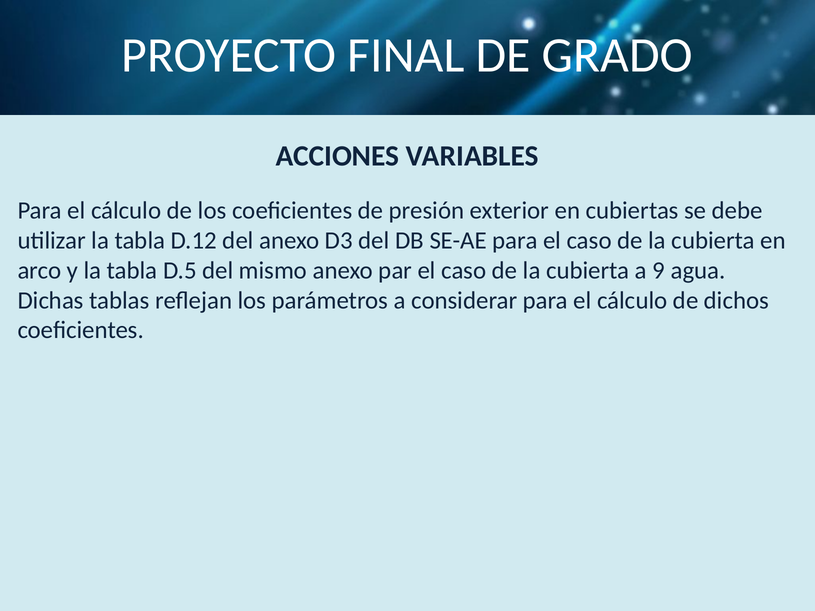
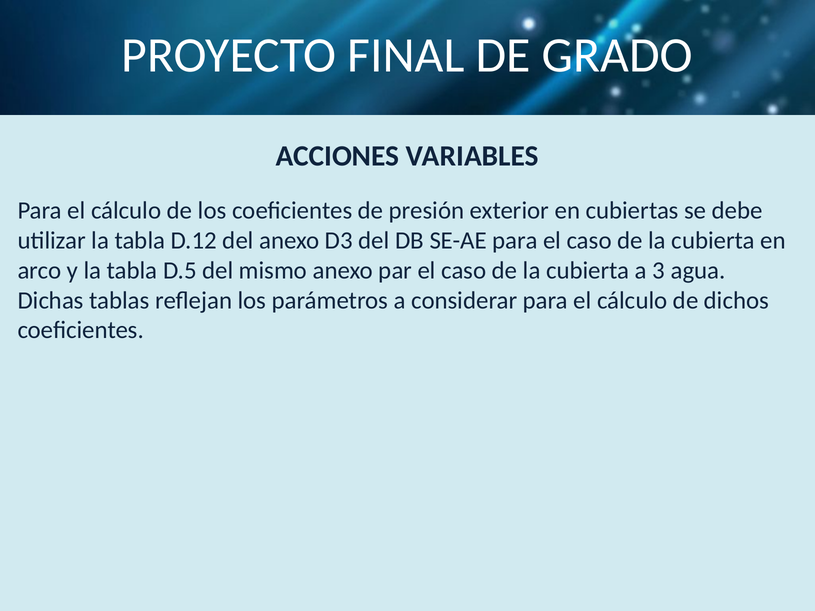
9: 9 -> 3 (659, 271)
